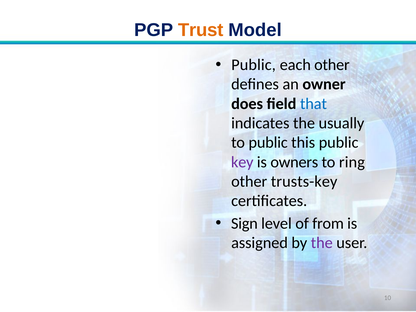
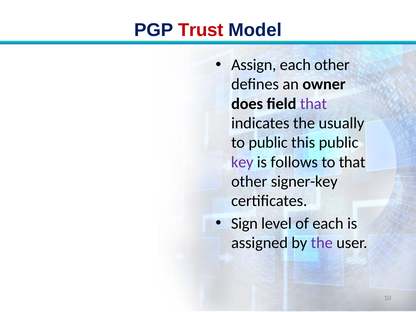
Trust colour: orange -> red (201, 30)
Public: Public -> Assign (254, 65)
that colour: blue -> purple (313, 104)
owners: owners -> follows (294, 162)
to ring: ring -> that (352, 162)
trusts-key: trusts-key -> signer-key (304, 181)
of from: from -> each (328, 224)
